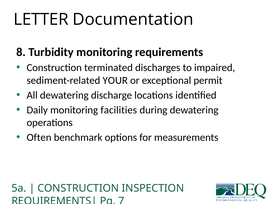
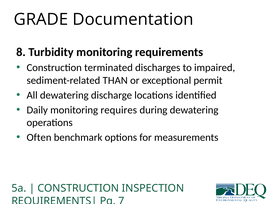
LETTER: LETTER -> GRADE (41, 19)
YOUR: YOUR -> THAN (115, 81)
facilities: facilities -> requires (119, 110)
